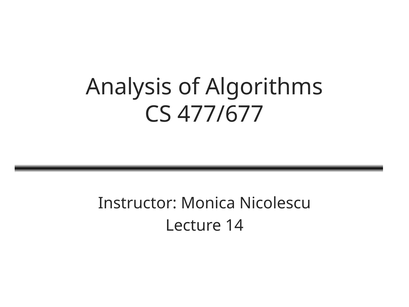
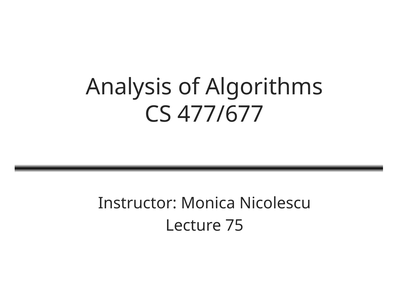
14: 14 -> 75 (234, 225)
